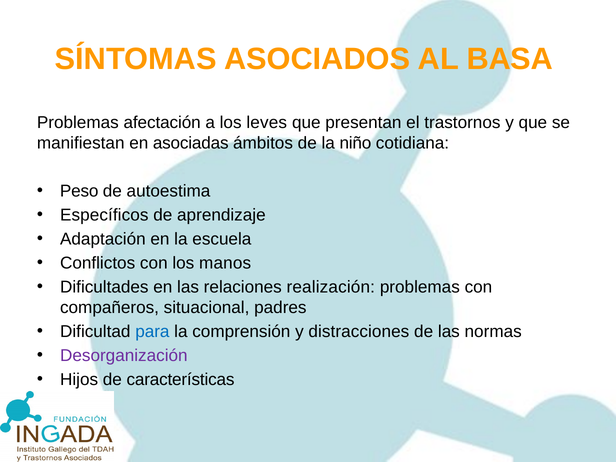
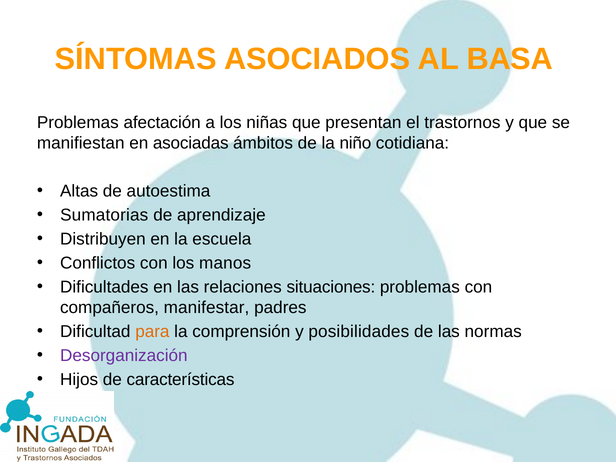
leves: leves -> niñas (267, 122)
Peso: Peso -> Altas (79, 191)
Específicos: Específicos -> Sumatorias (104, 215)
Adaptación: Adaptación -> Distribuyen (103, 239)
realización: realización -> situaciones (331, 287)
situacional: situacional -> manifestar (207, 307)
para colour: blue -> orange (152, 331)
distracciones: distracciones -> posibilidades (359, 331)
